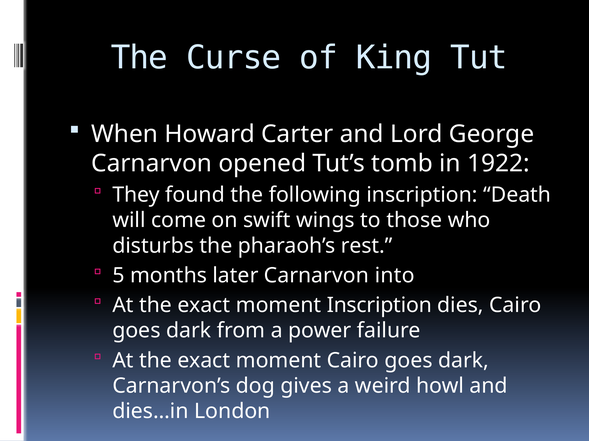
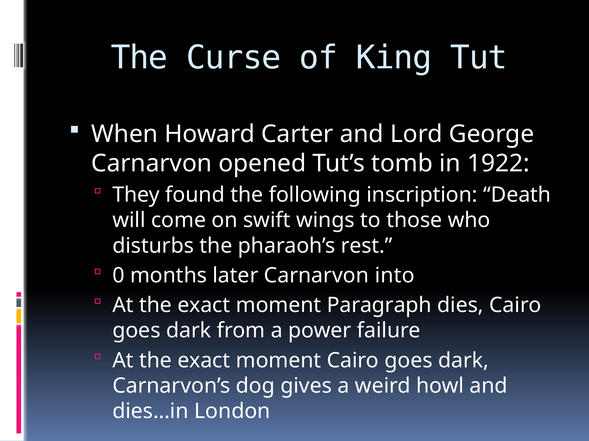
5: 5 -> 0 (118, 276)
moment Inscription: Inscription -> Paragraph (379, 306)
